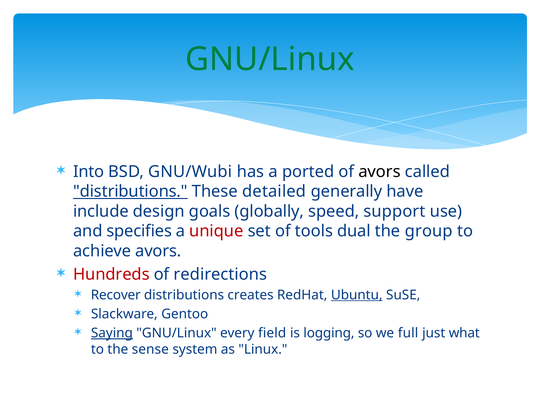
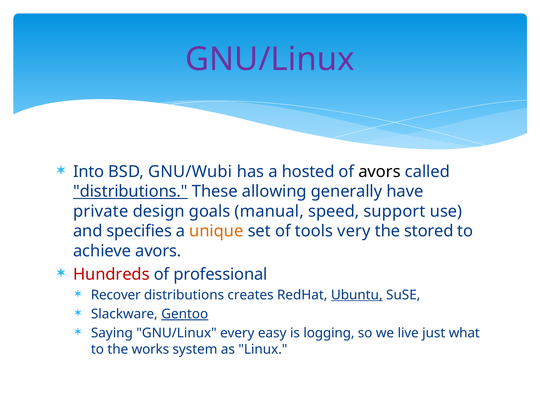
GNU/Linux colour: green -> purple (270, 59)
ported: ported -> hosted (308, 172)
detailed: detailed -> allowing (274, 192)
include: include -> private (101, 211)
globally: globally -> manual (269, 211)
unique colour: red -> orange (216, 231)
dual: dual -> very (354, 231)
group: group -> stored (429, 231)
redirections: redirections -> professional (220, 274)
Gentoo underline: none -> present (185, 314)
Saying underline: present -> none (112, 333)
field: field -> easy (272, 333)
full: full -> live (408, 333)
sense: sense -> works (150, 349)
